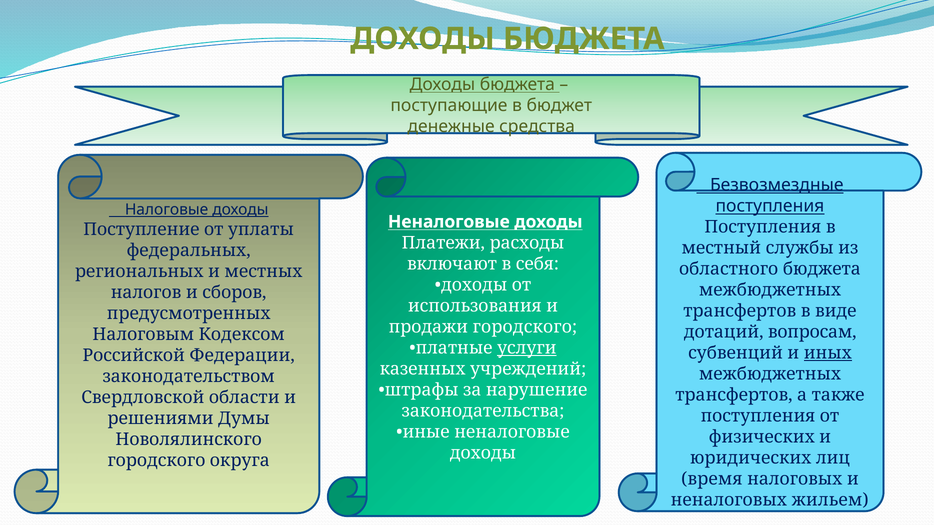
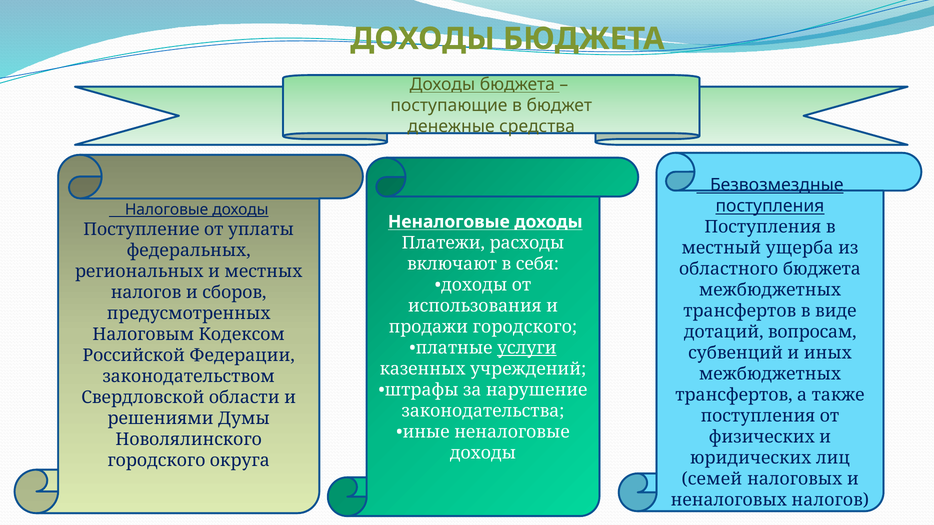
службы: службы -> ущерба (800, 248)
иных underline: present -> none (828, 353)
время: время -> семей (712, 480)
неналоговых жильем: жильем -> налогов (830, 501)
